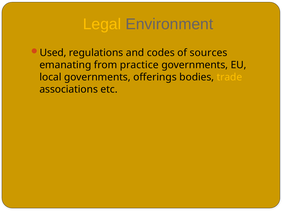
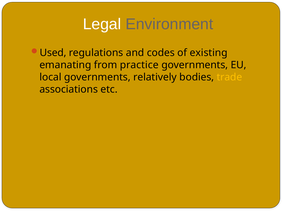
Legal colour: yellow -> white (102, 24)
sources: sources -> existing (209, 53)
offerings: offerings -> relatively (155, 77)
